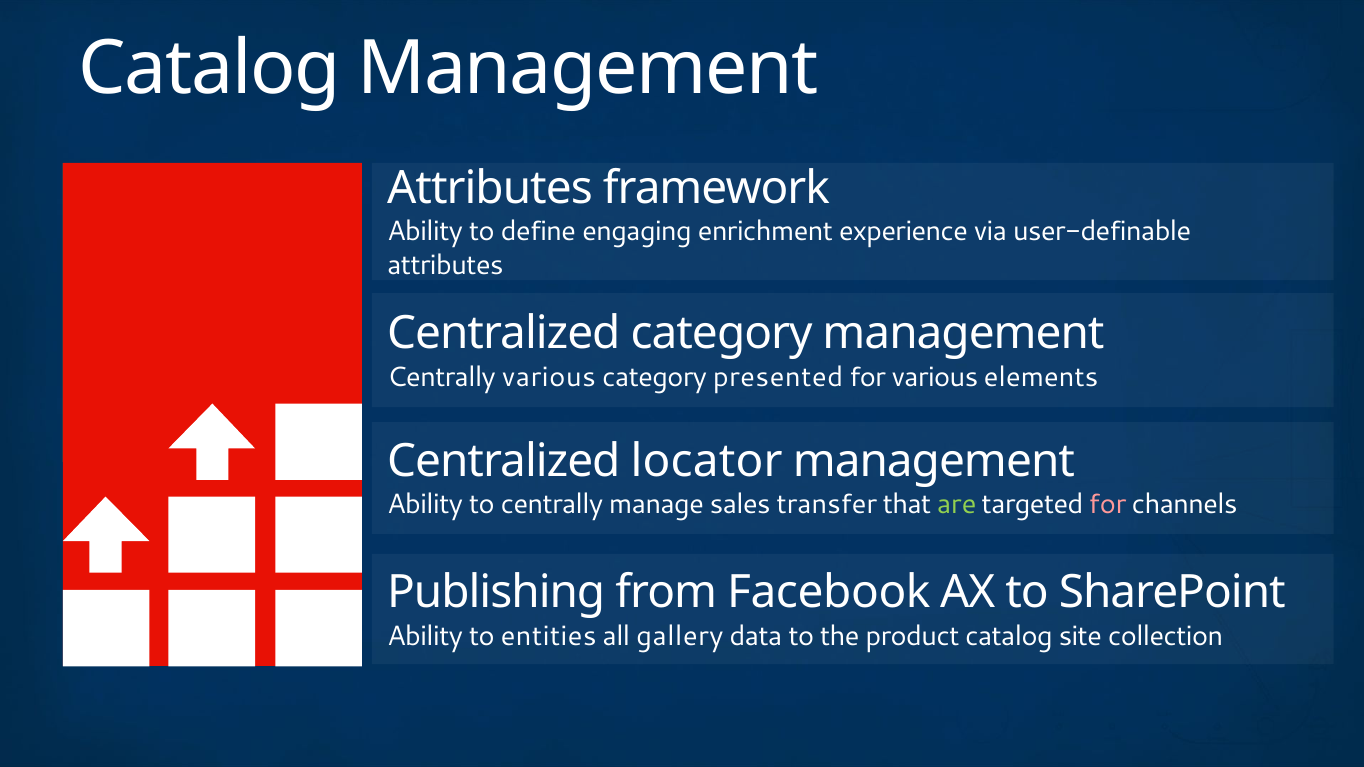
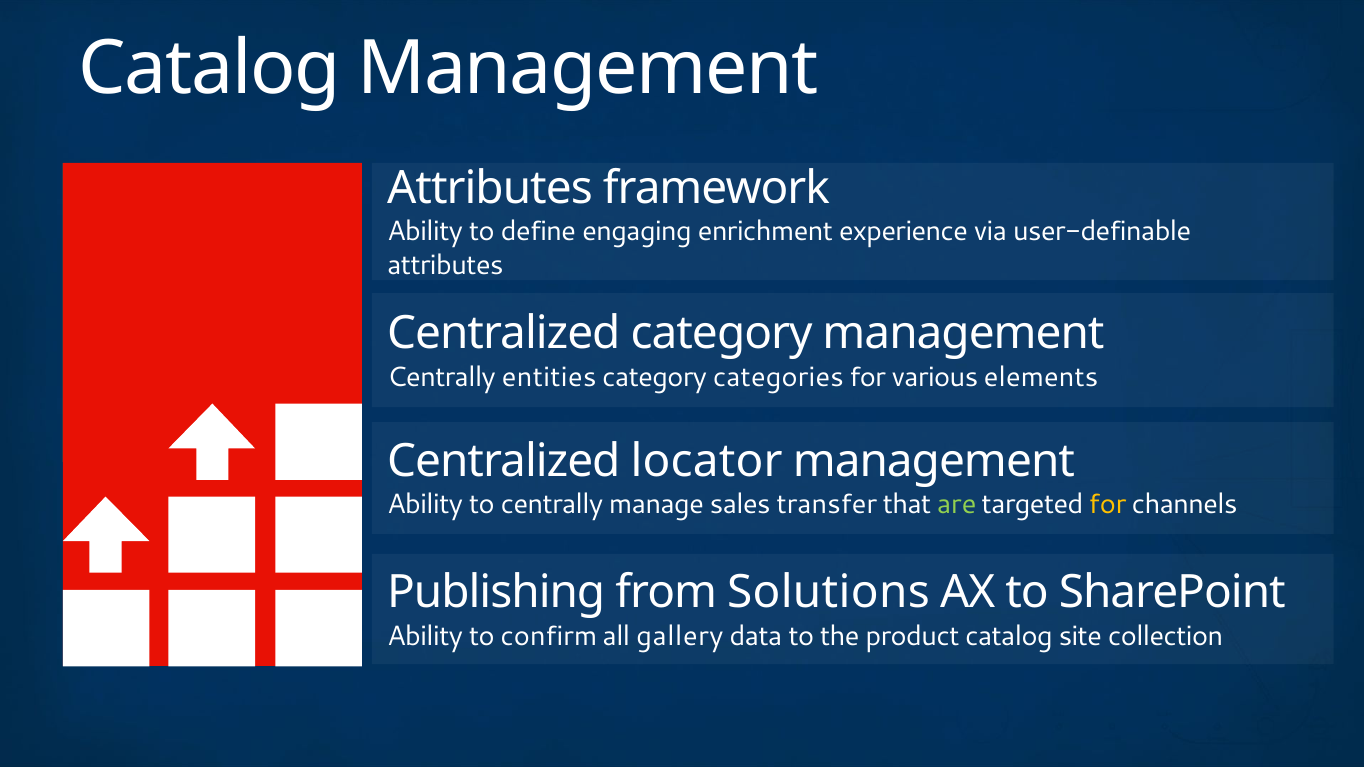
Centrally various: various -> entities (549, 377)
presented: presented -> categories (778, 377)
for colour: pink -> yellow (1108, 505)
Facebook: Facebook -> Solutions (828, 592)
entities: entities -> confirm (549, 636)
